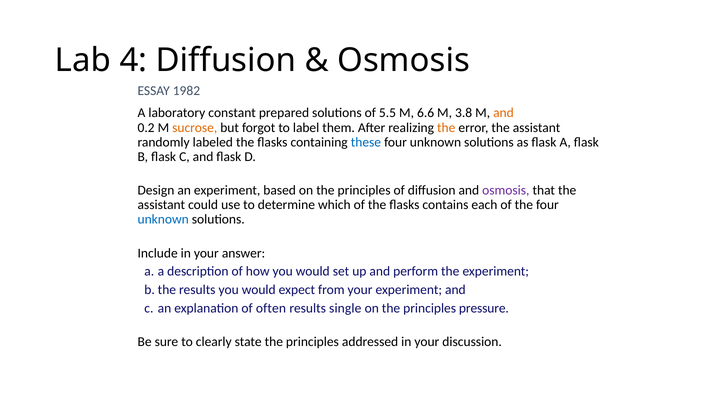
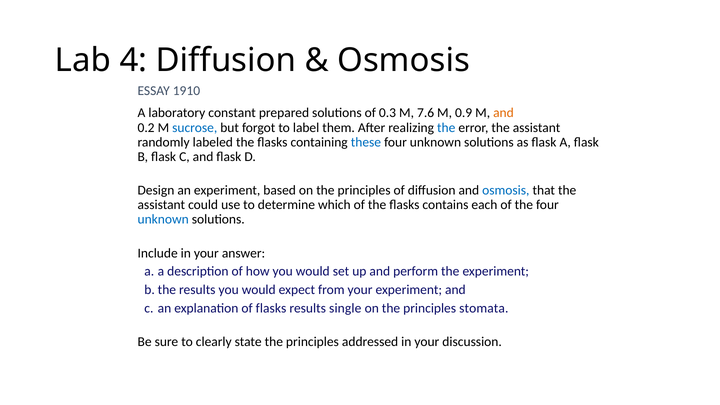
1982: 1982 -> 1910 (186, 91)
5.5: 5.5 -> 0.3 (388, 113)
6.6: 6.6 -> 7.6 (426, 113)
3.8: 3.8 -> 0.9 (464, 113)
sucrose colour: orange -> blue (195, 128)
the colour: orange -> blue (446, 128)
osmosis colour: purple -> blue (506, 190)
of often: often -> flasks (271, 308)
pressure: pressure -> stomata (484, 308)
